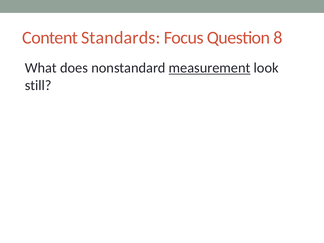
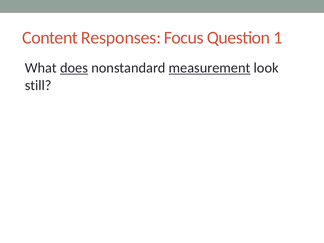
Standards: Standards -> Responses (121, 38)
8: 8 -> 1 (278, 38)
does underline: none -> present (74, 68)
